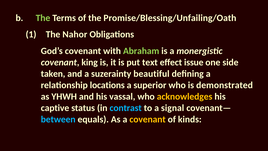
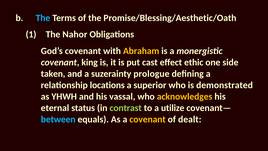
The colour: light green -> light blue (43, 18)
Promise/Blessing/Unfailing/Oath: Promise/Blessing/Unfailing/Oath -> Promise/Blessing/Aesthetic/Oath (170, 18)
Abraham colour: light green -> yellow (141, 51)
text: text -> cast (150, 62)
issue: issue -> ethic (194, 62)
beautiful: beautiful -> prologue (151, 74)
captive: captive -> eternal (55, 108)
contrast colour: light blue -> light green (126, 108)
signal: signal -> utilize (173, 108)
kinds: kinds -> dealt (190, 119)
